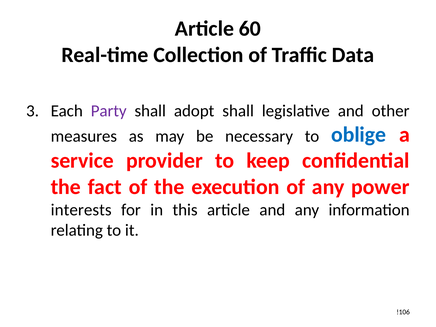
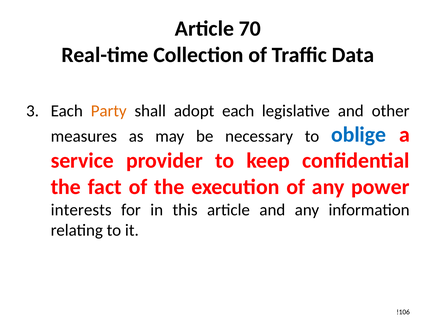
60: 60 -> 70 (250, 29)
Party colour: purple -> orange (109, 111)
adopt shall: shall -> each (238, 111)
